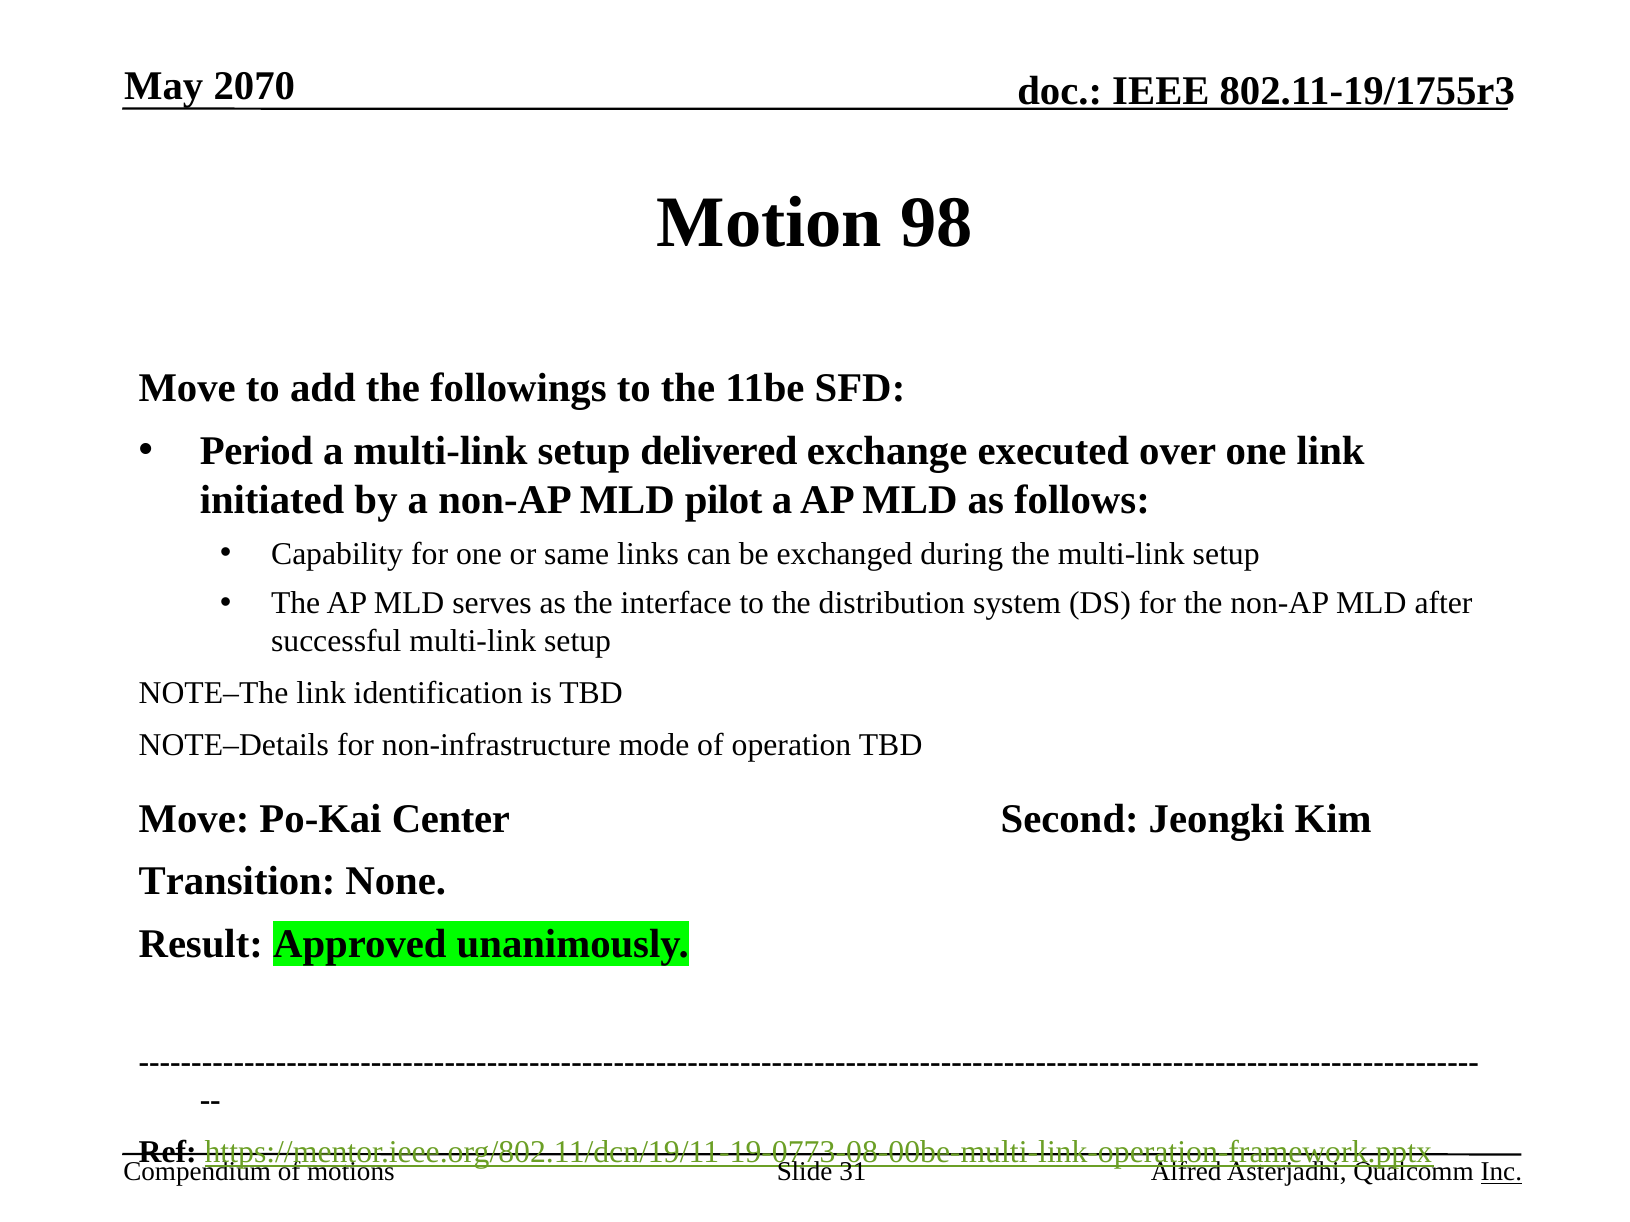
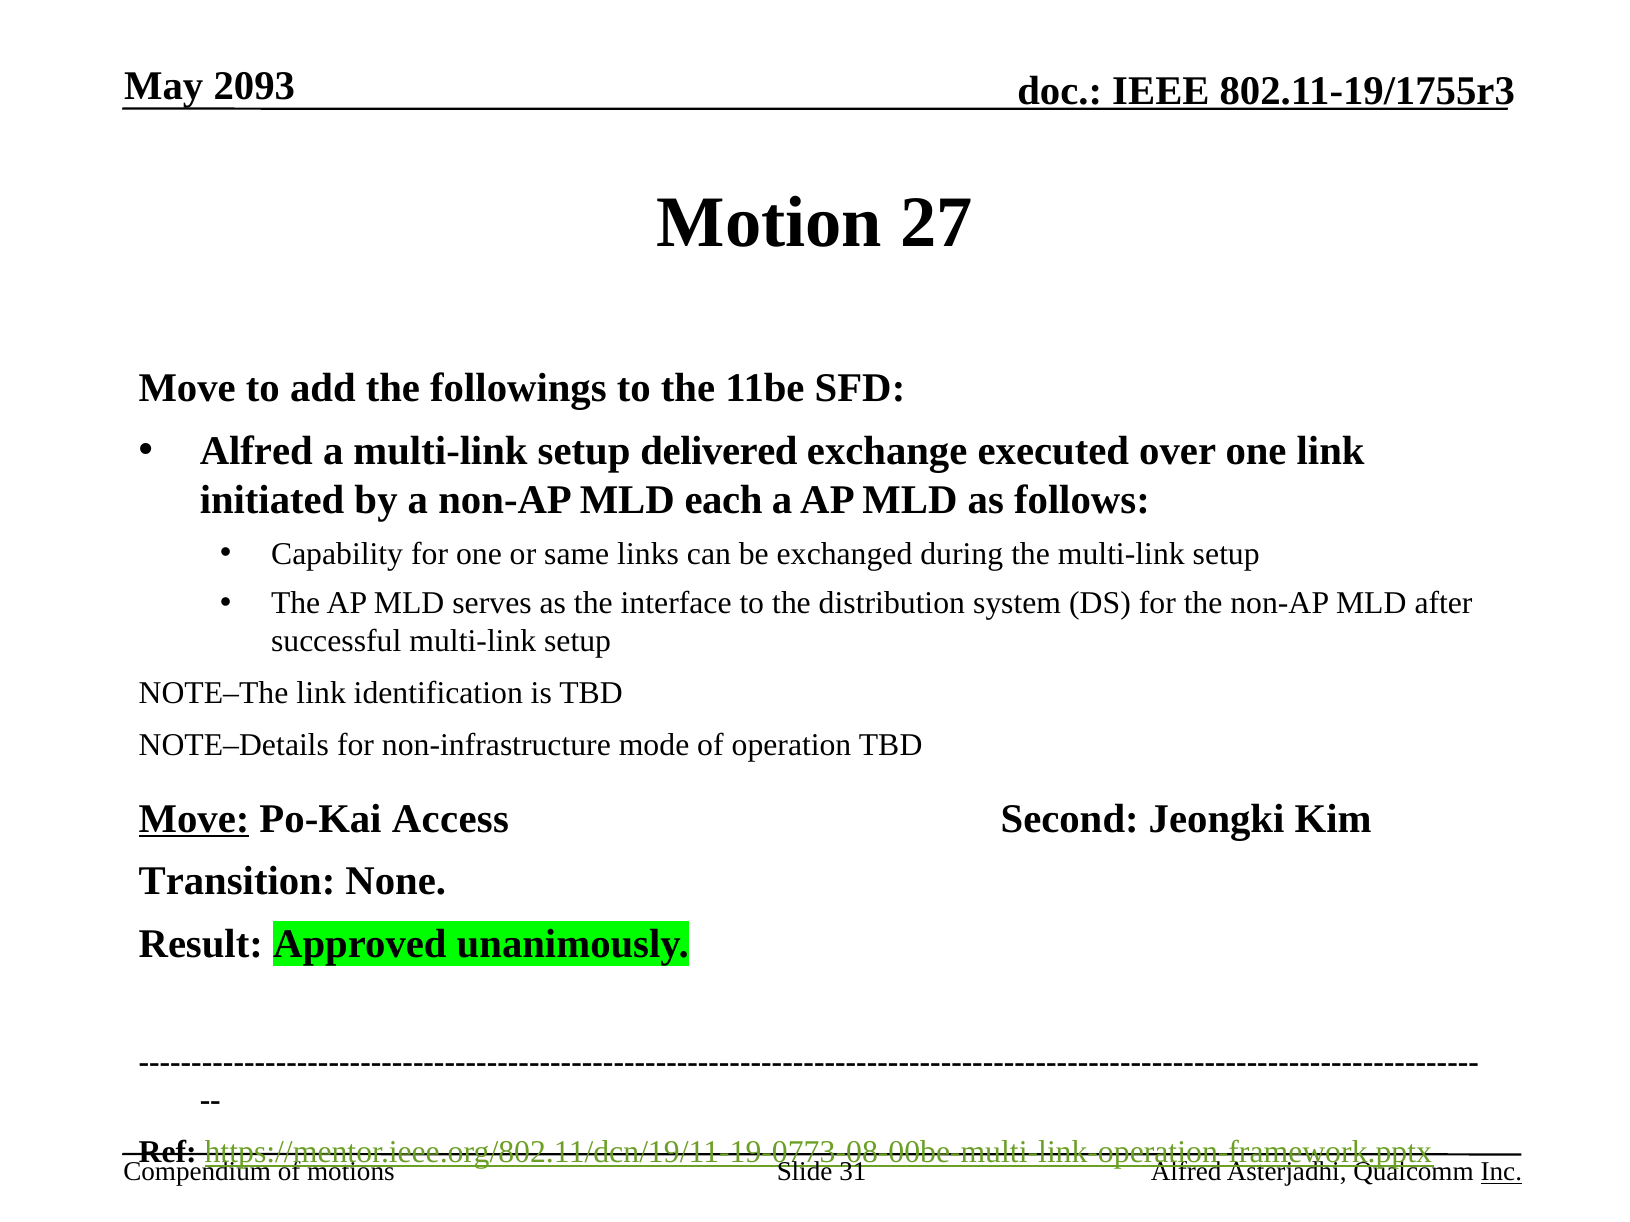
2070: 2070 -> 2093 (254, 86)
98: 98 -> 27 (936, 222)
Period: Period -> Alfred (256, 451)
pilot: pilot -> each (724, 500)
Move underline: none -> present (194, 819)
Center: Center -> Access (450, 819)
